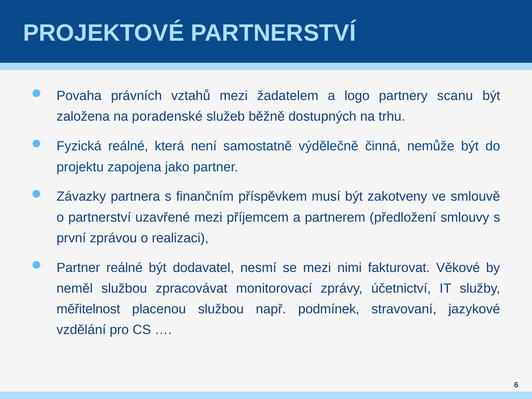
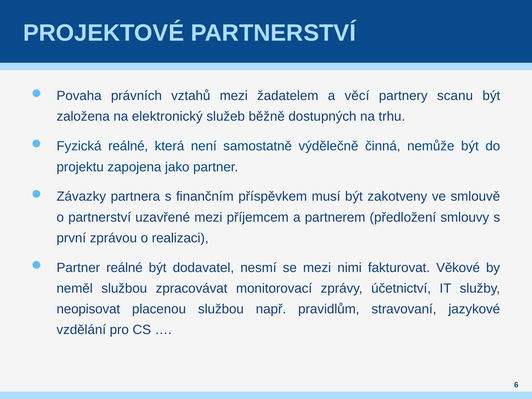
logo: logo -> věcí (357, 96)
poradenské: poradenské -> elektronický (167, 117)
měřitelnost: měřitelnost -> neopisovat (88, 309)
podmínek: podmínek -> pravidlům (329, 309)
